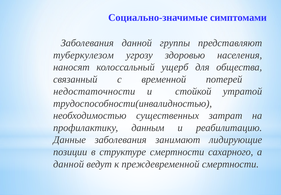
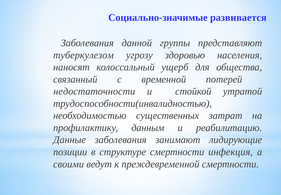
симптомами: симптомами -> развивается (238, 18)
сахарного: сахарного -> инфекция (231, 152)
данной: данной -> своими (69, 164)
